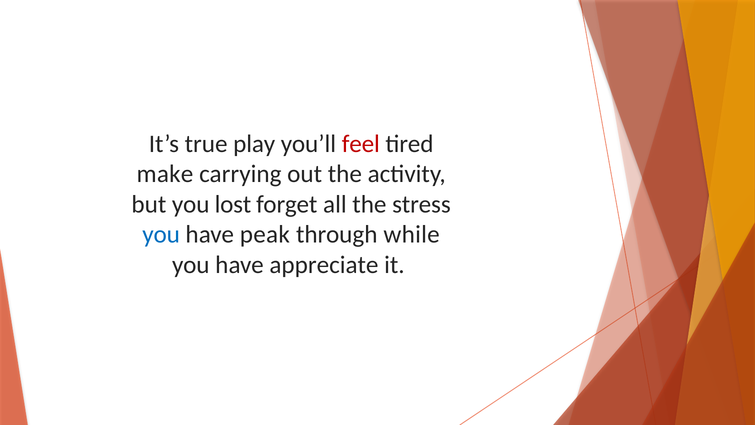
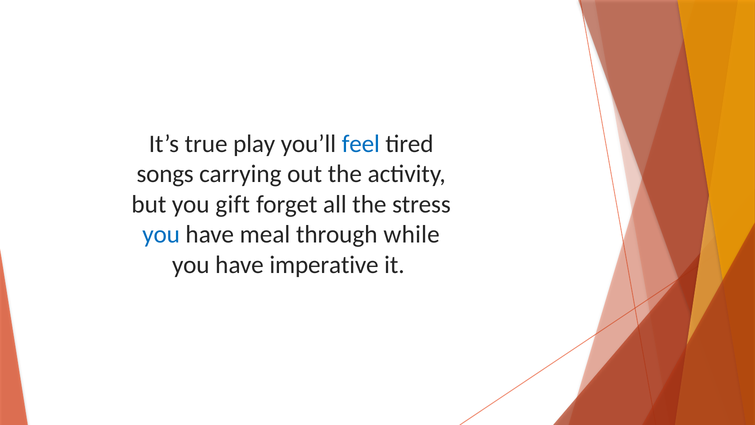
feel colour: red -> blue (361, 144)
make: make -> songs (165, 174)
lost: lost -> gift (233, 204)
peak: peak -> meal (265, 234)
appreciate: appreciate -> imperative (324, 265)
